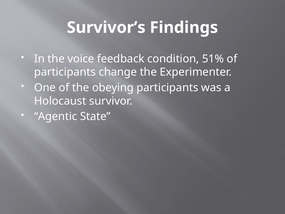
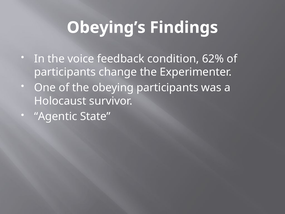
Survivor’s: Survivor’s -> Obeying’s (106, 27)
51%: 51% -> 62% (213, 59)
